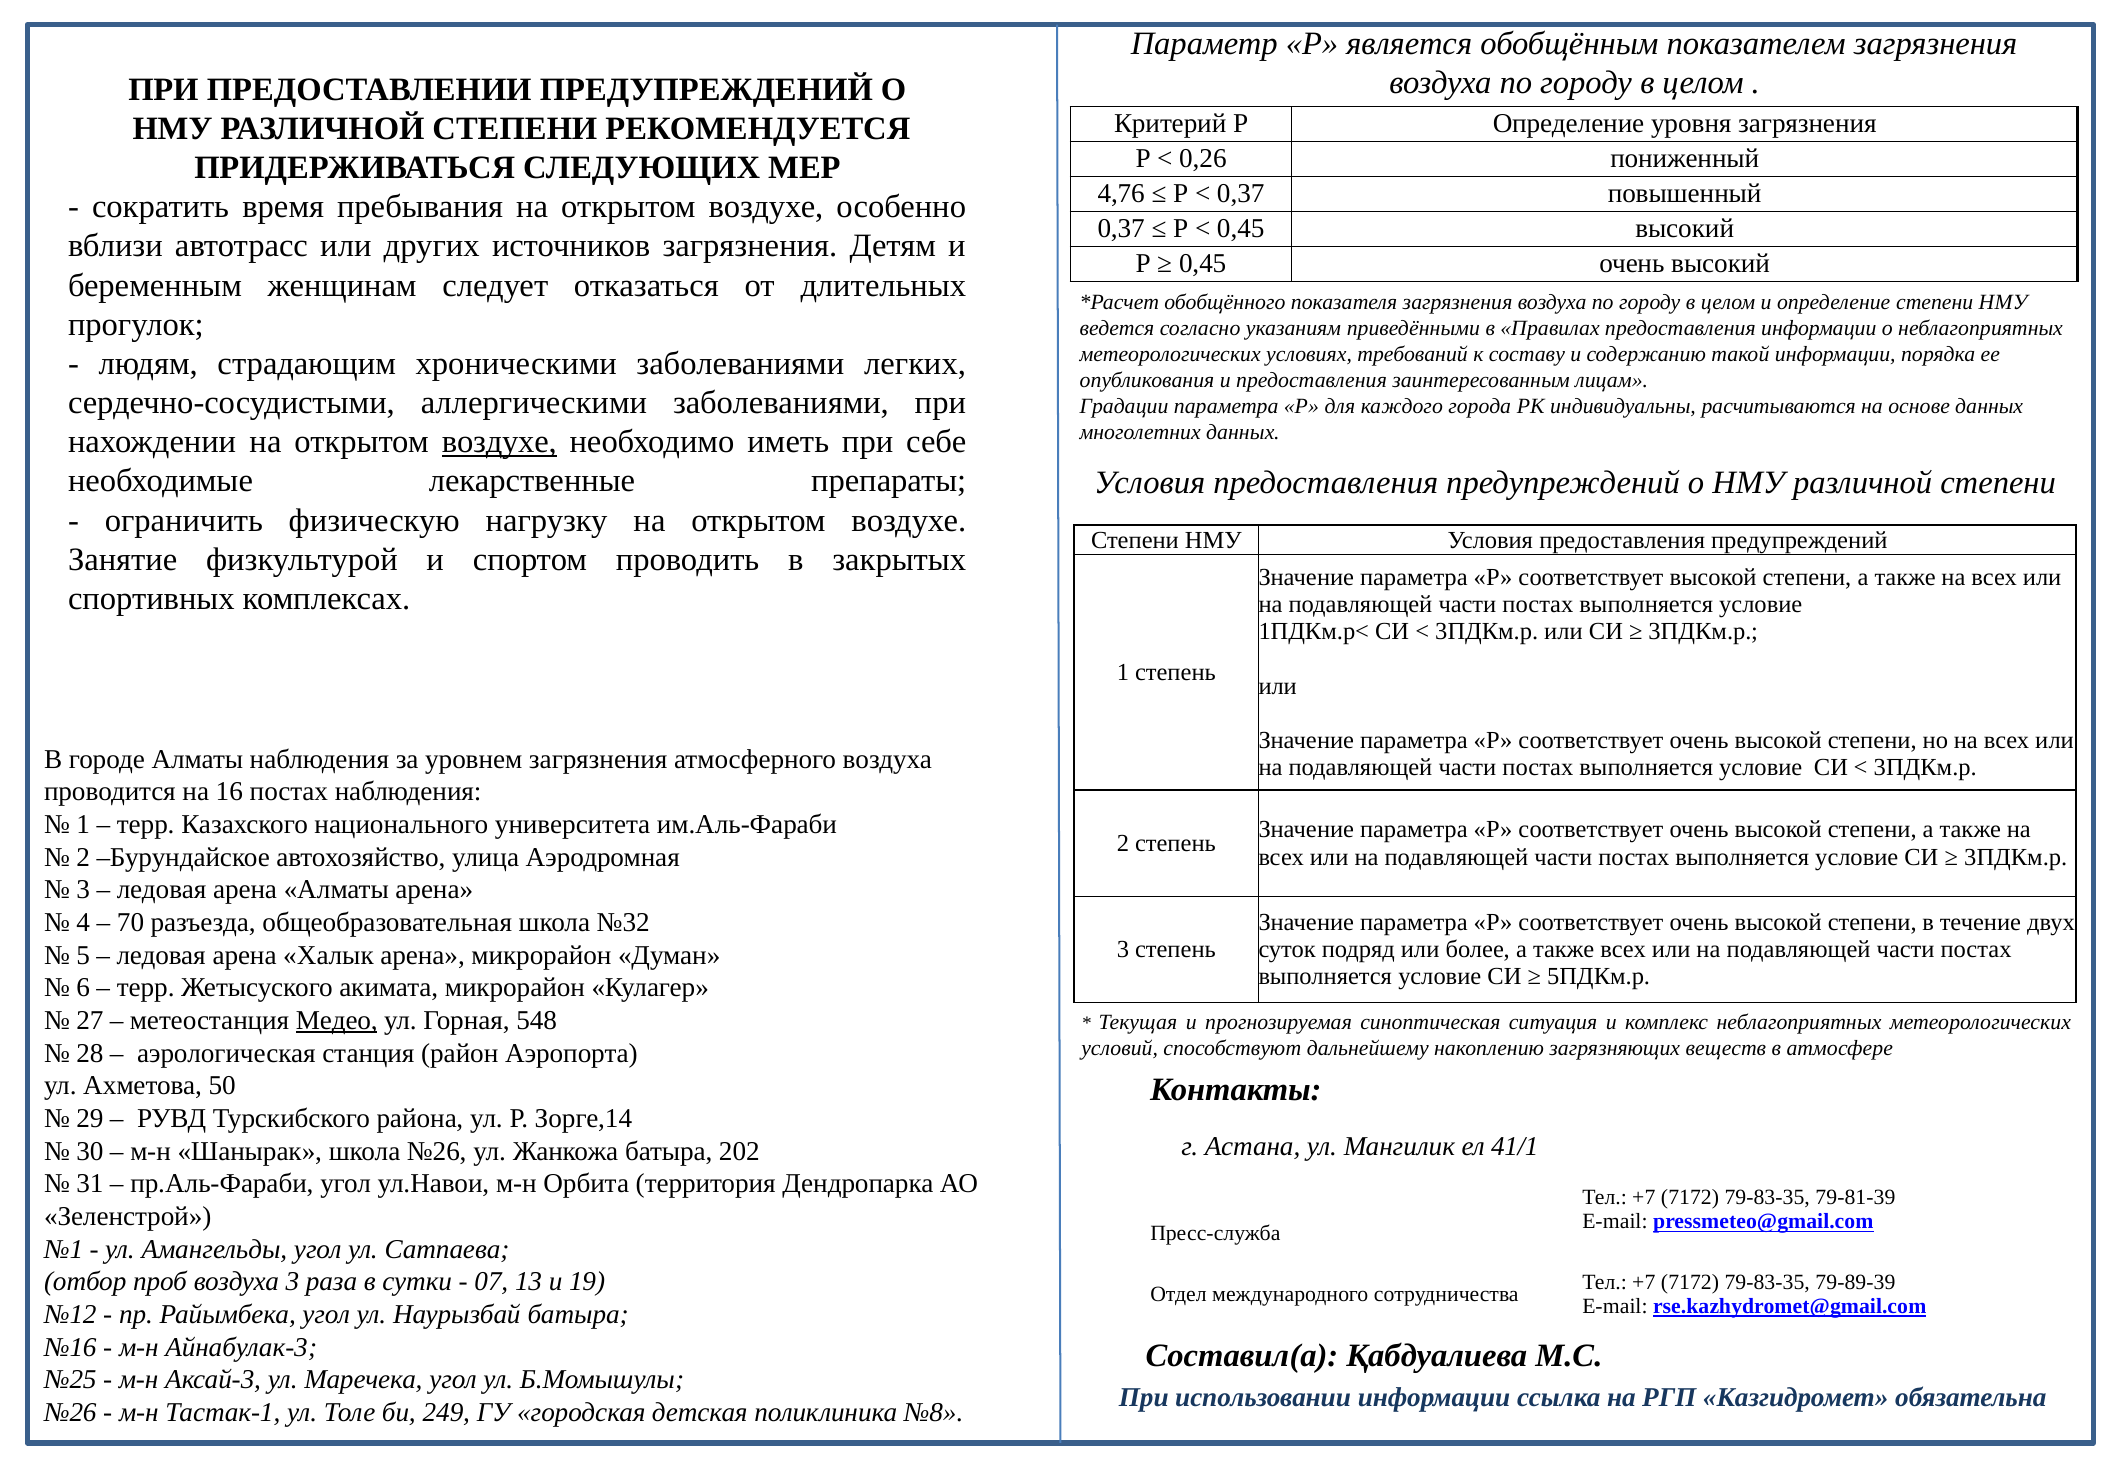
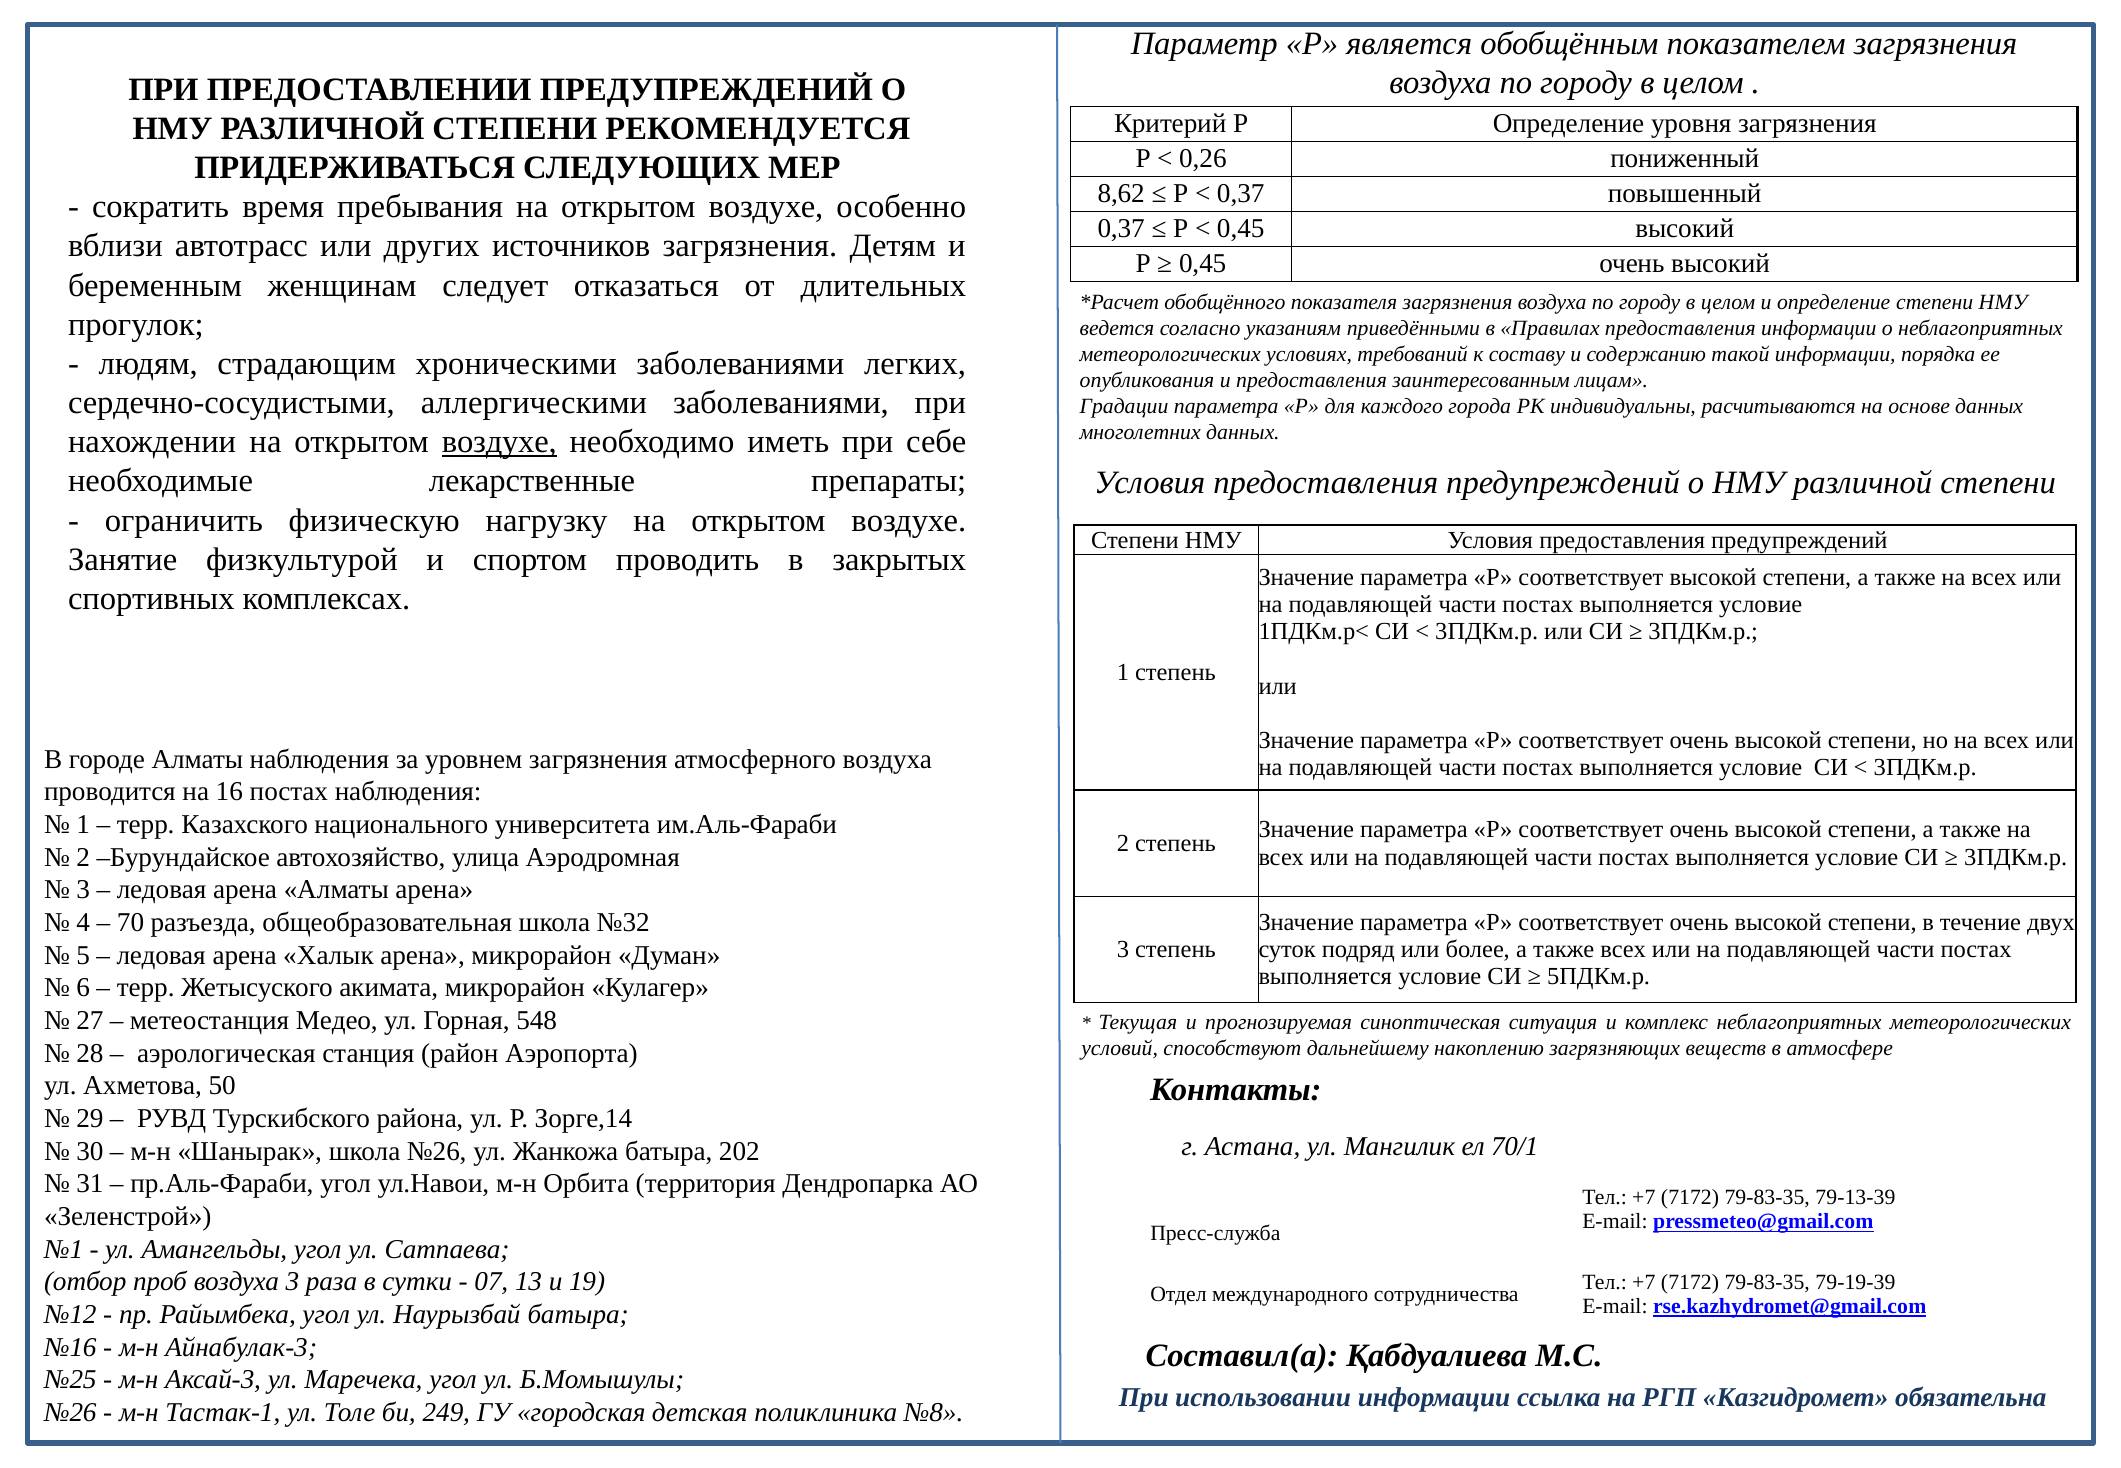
4,76: 4,76 -> 8,62 (1121, 194)
Медео underline: present -> none (337, 1021)
41/1: 41/1 -> 70/1 (1515, 1147)
79-81-39: 79-81-39 -> 79-13-39 (1855, 1198)
79-89-39: 79-89-39 -> 79-19-39 (1855, 1283)
